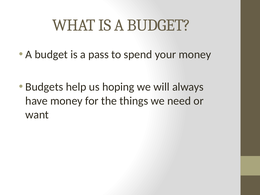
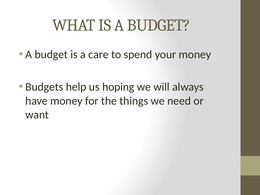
pass: pass -> care (98, 55)
